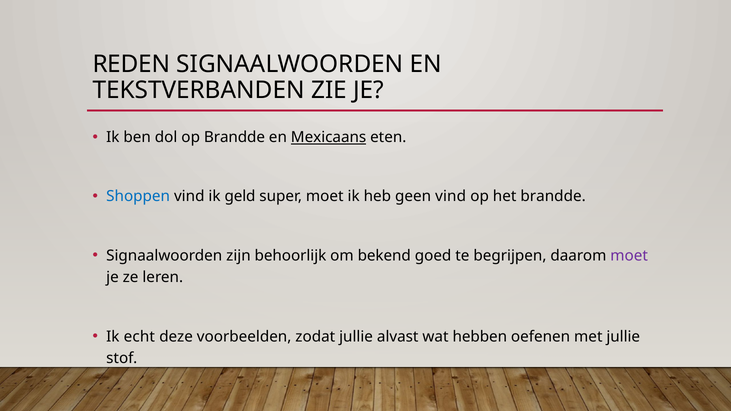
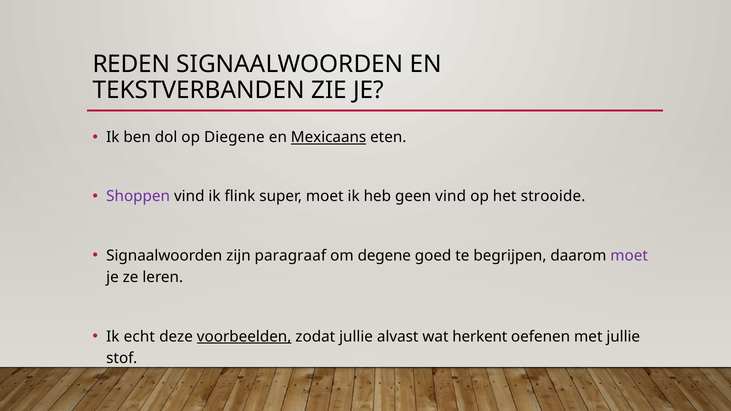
op Brandde: Brandde -> Diegene (234, 137)
Shoppen colour: blue -> purple (138, 197)
geld: geld -> flink (240, 197)
het brandde: brandde -> strooide (553, 197)
behoorlijk: behoorlijk -> paragraaf (290, 256)
bekend: bekend -> degene (384, 256)
voorbeelden underline: none -> present (244, 337)
hebben: hebben -> herkent (480, 337)
